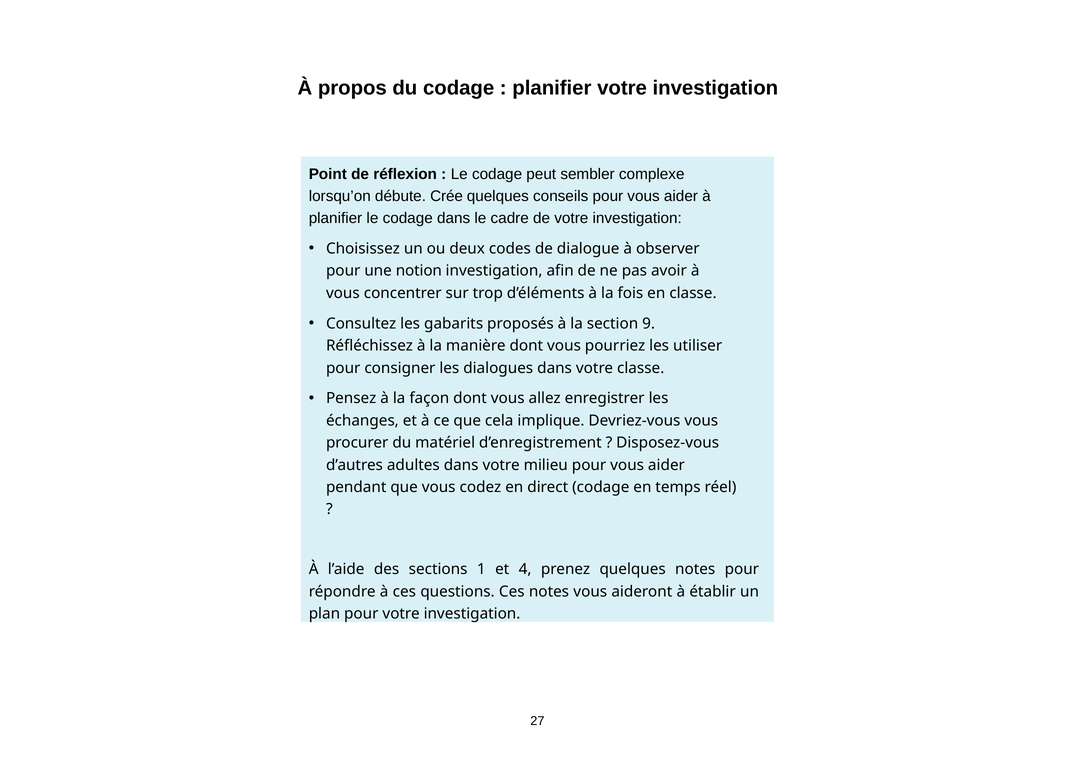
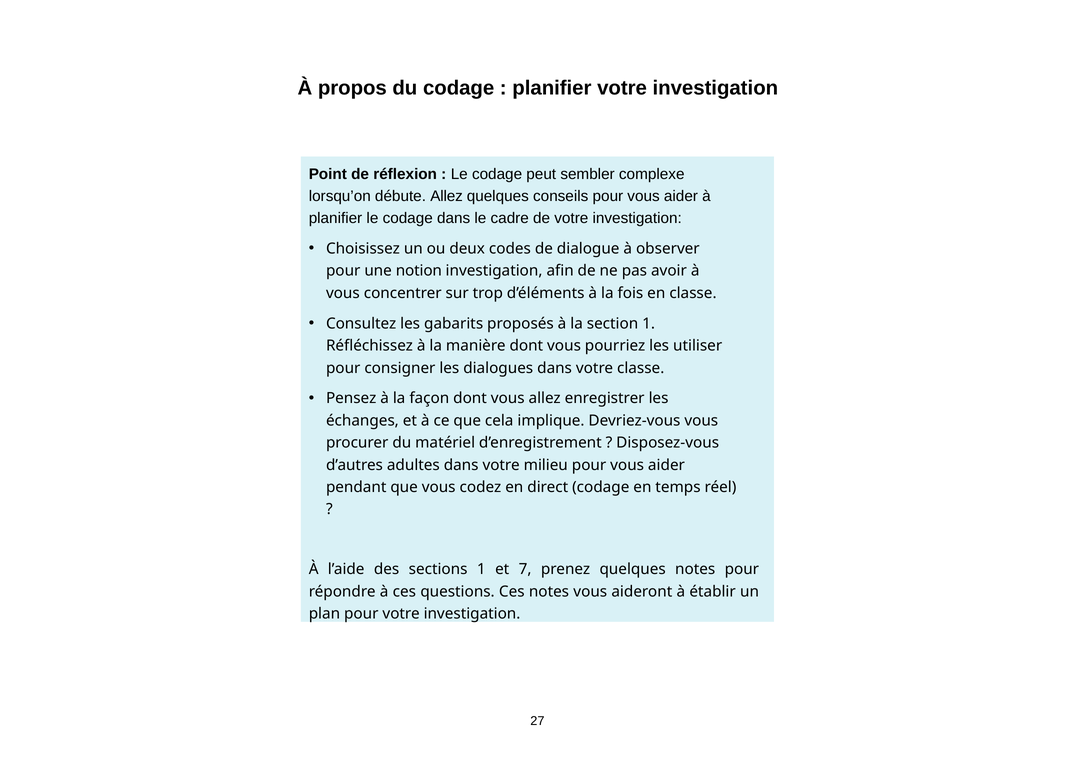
débute Crée: Crée -> Allez (447, 196)
section 9: 9 -> 1 (649, 324)
4: 4 -> 7 (525, 570)
